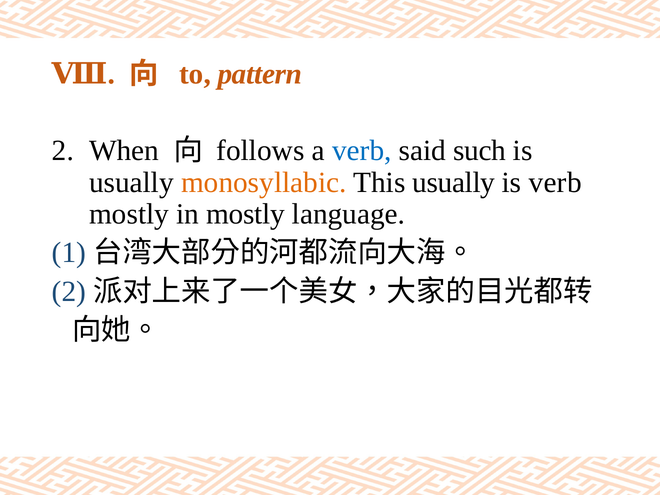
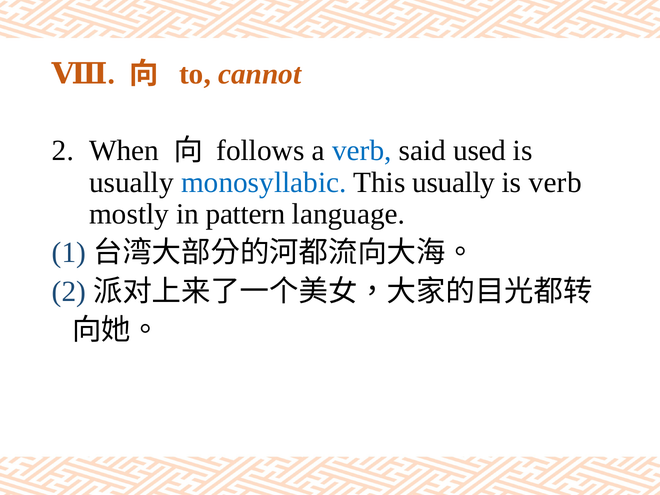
pattern: pattern -> cannot (260, 74)
such: such -> used (480, 151)
monosyllabic colour: orange -> blue (264, 182)
in mostly: mostly -> pattern (246, 214)
